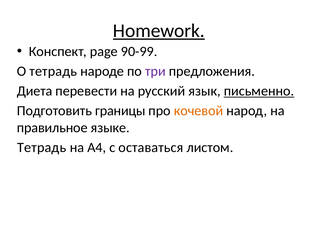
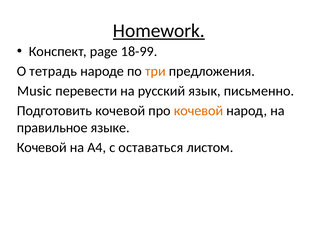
90-99: 90-99 -> 18-99 (139, 52)
три colour: purple -> orange (155, 71)
Диета: Диета -> Music (35, 91)
письменно underline: present -> none (259, 91)
Подготовить границы: границы -> кочевой (120, 111)
Тетрадь: Тетрадь -> Кочевой (42, 148)
